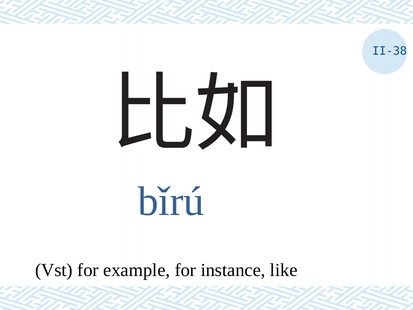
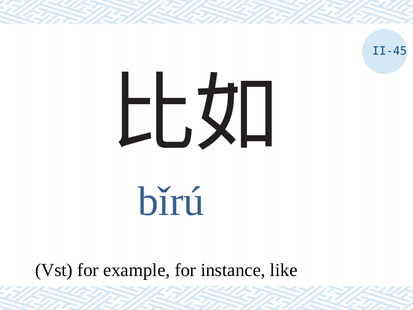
II-38: II-38 -> II-45 (390, 51)
